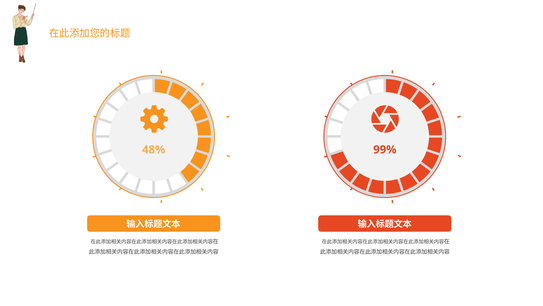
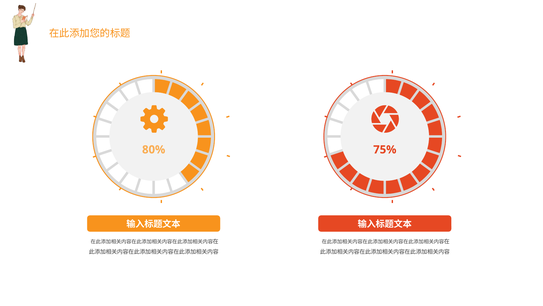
48%: 48% -> 80% (154, 149)
99%: 99% -> 75% (385, 149)
